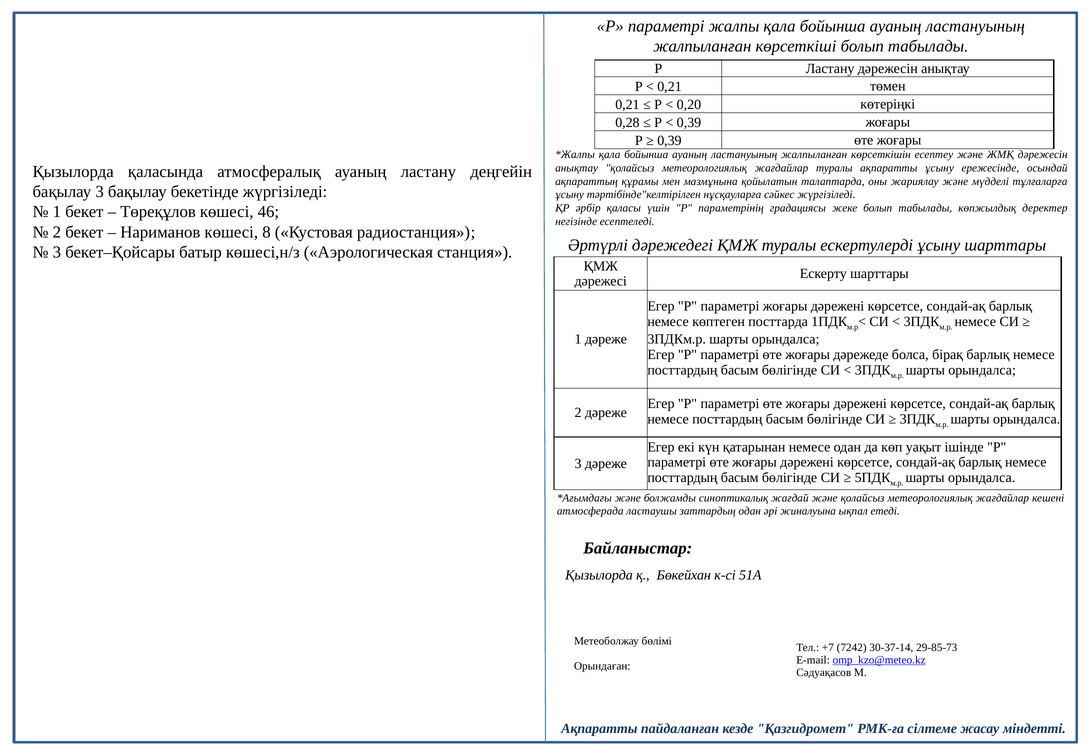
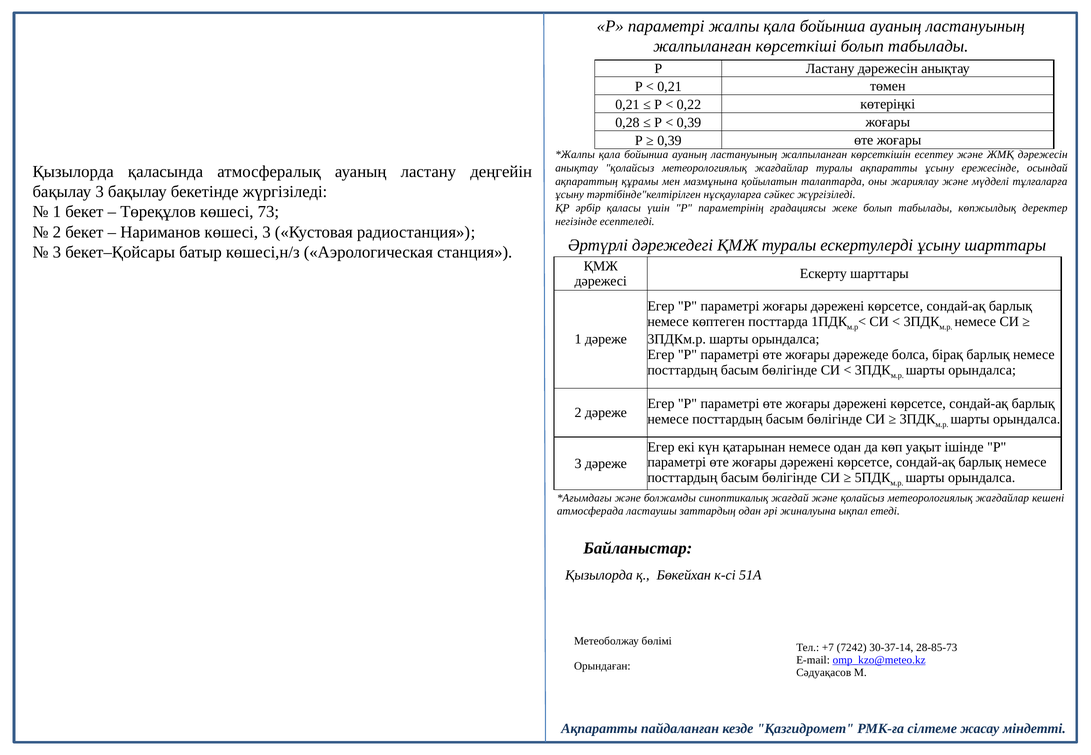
0,20: 0,20 -> 0,22 (689, 104)
46: 46 -> 73 (268, 212)
көшесі 8: 8 -> 3 (266, 232)
29-85-73: 29-85-73 -> 28-85-73 (937, 648)
